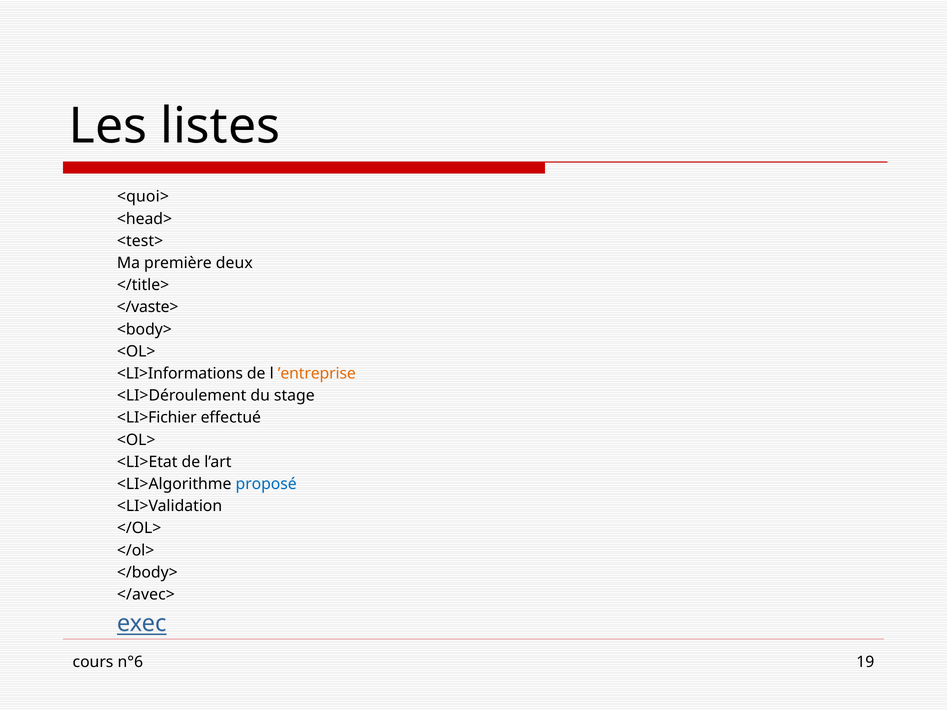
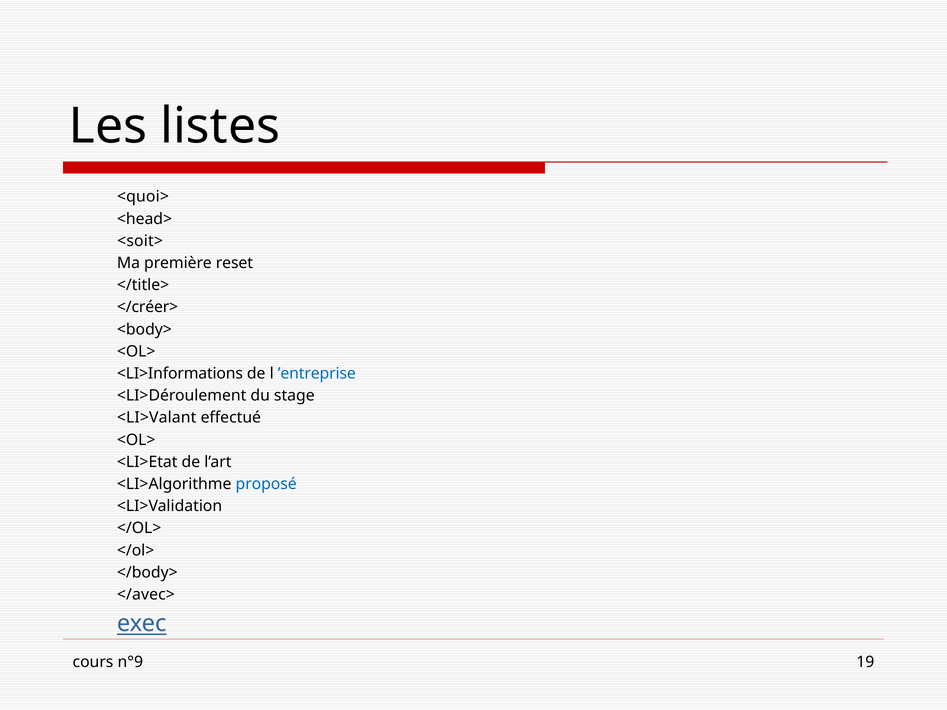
<test>: <test> -> <soit> (140, 241)
deux: deux -> reset (234, 263)
</vaste>: </vaste> -> </créer> (148, 307)
’entreprise colour: orange -> blue (317, 374)
<LI>Fichier: <LI>Fichier -> <LI>Valant (157, 418)
n°6: n°6 -> n°9 (130, 662)
